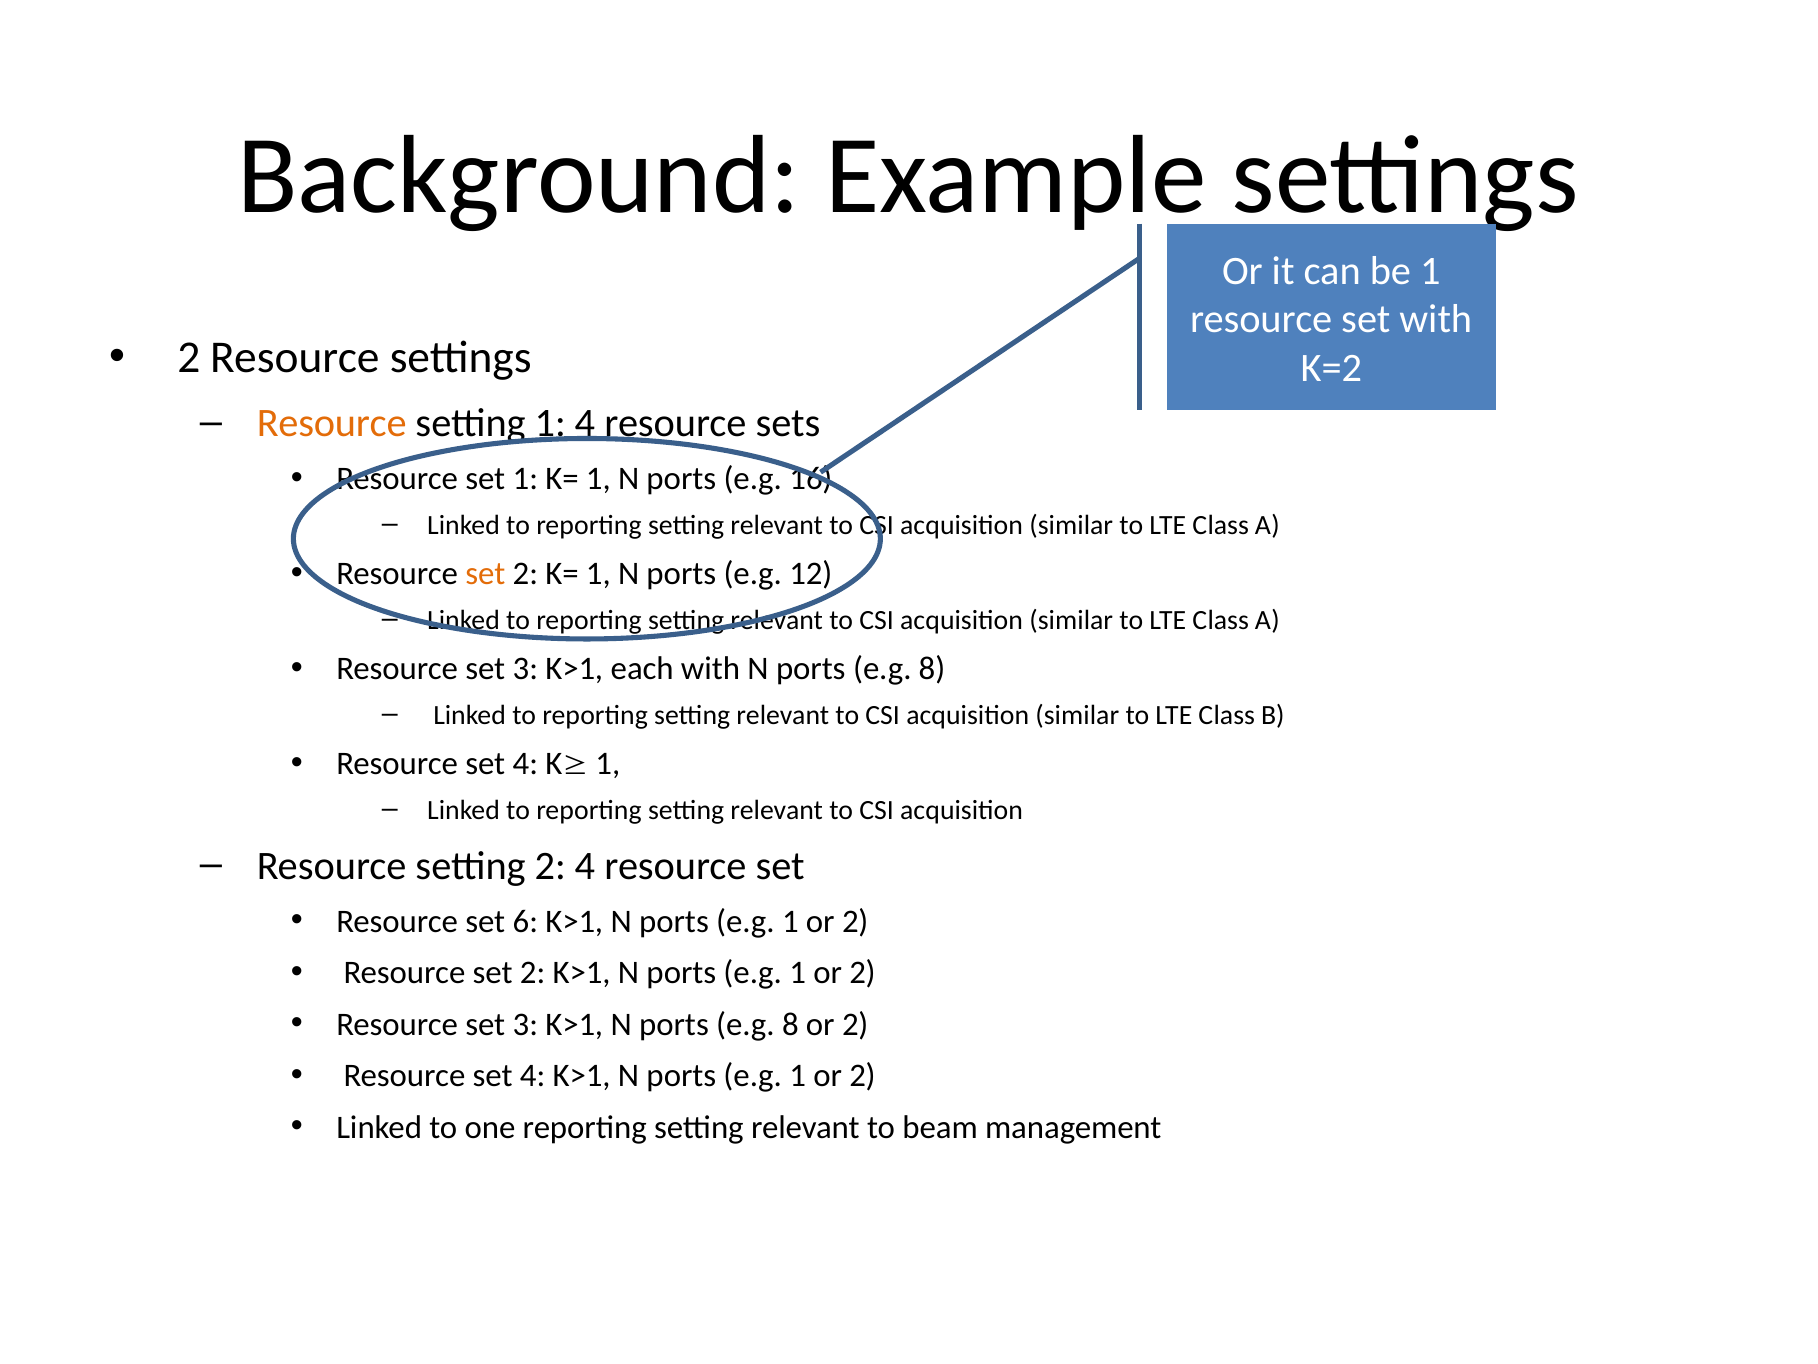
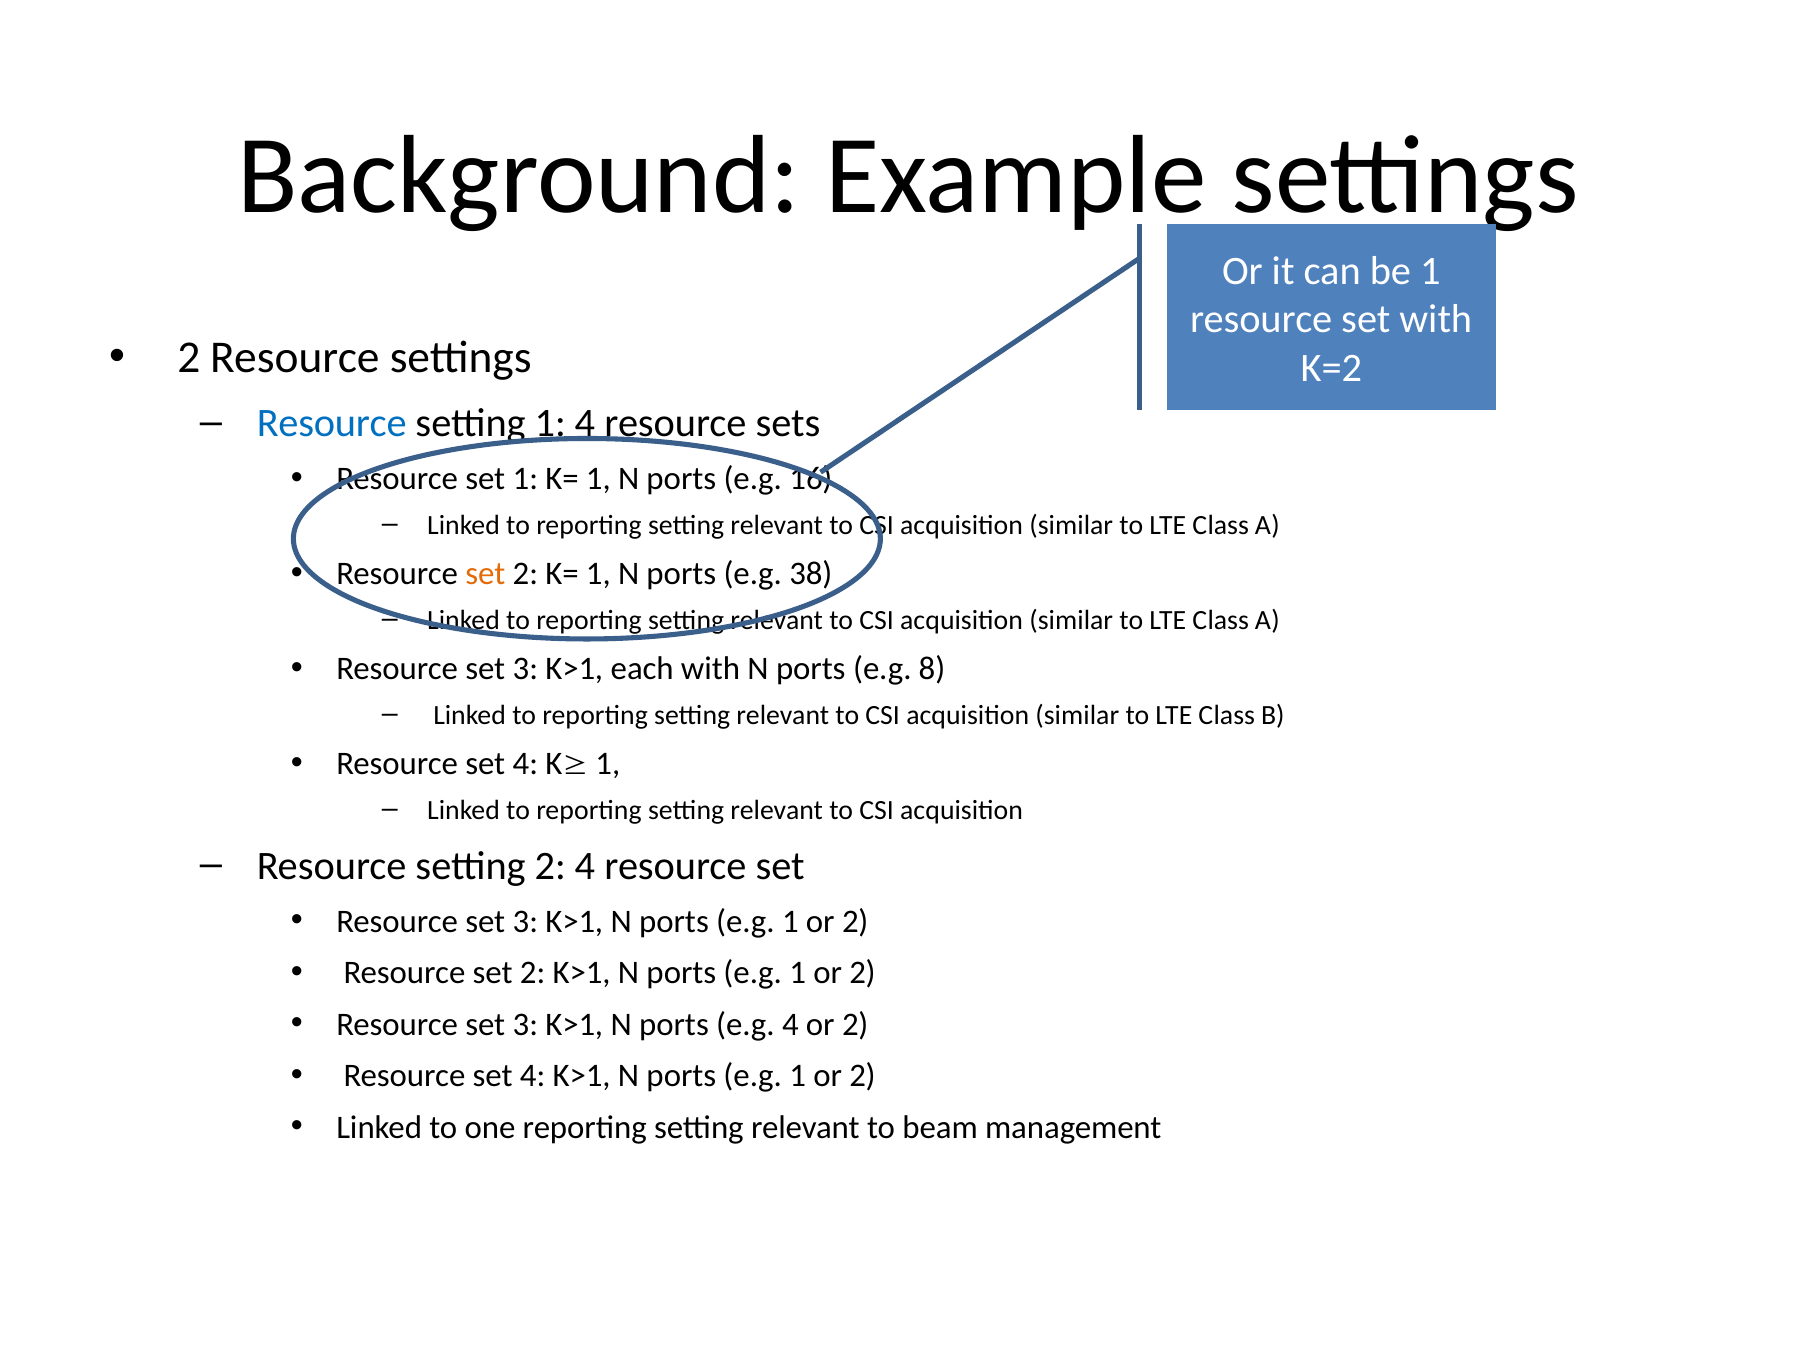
Resource colour: orange -> blue (332, 423)
12: 12 -> 38 (811, 573)
6: 6 -> 3 (525, 921)
8: 8 -> 4 (790, 1024)
